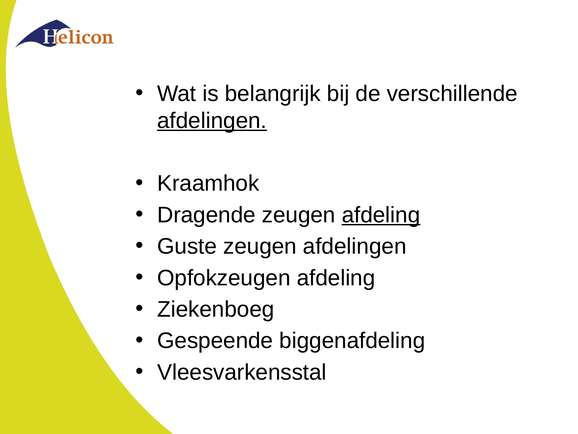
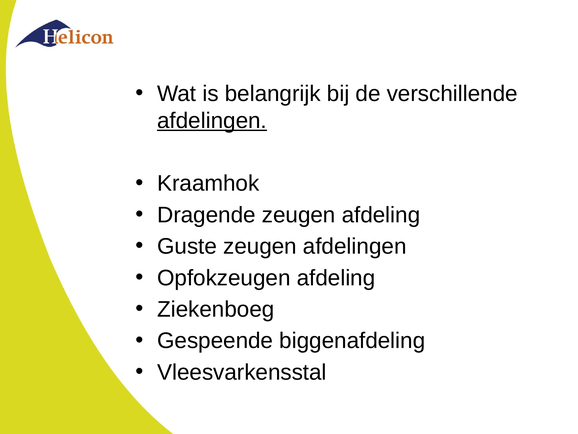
afdeling underline: present -> none (381, 215)
